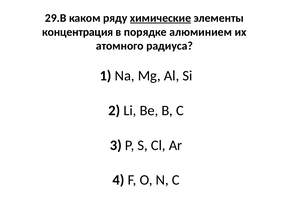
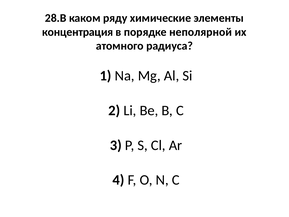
29.В: 29.В -> 28.В (56, 18)
химические underline: present -> none (161, 18)
алюминием: алюминием -> неполярной (201, 32)
